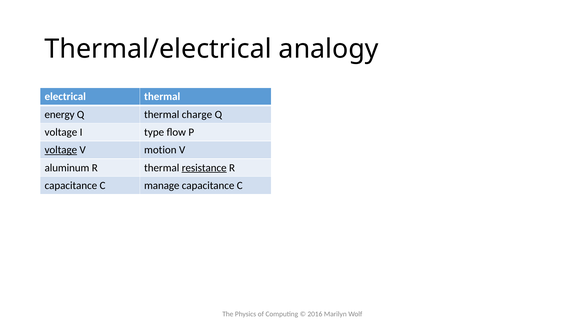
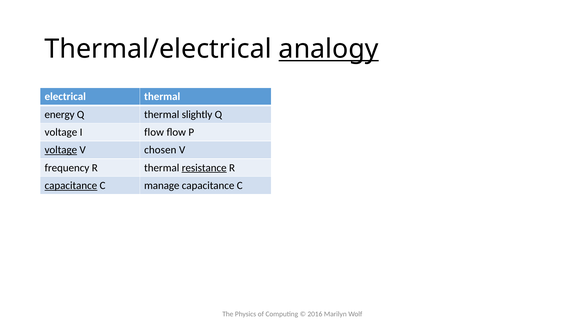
analogy underline: none -> present (329, 49)
charge: charge -> slightly (197, 114)
I type: type -> flow (154, 132)
motion: motion -> chosen (160, 150)
aluminum: aluminum -> frequency (67, 168)
capacitance underline: none -> present (71, 186)
